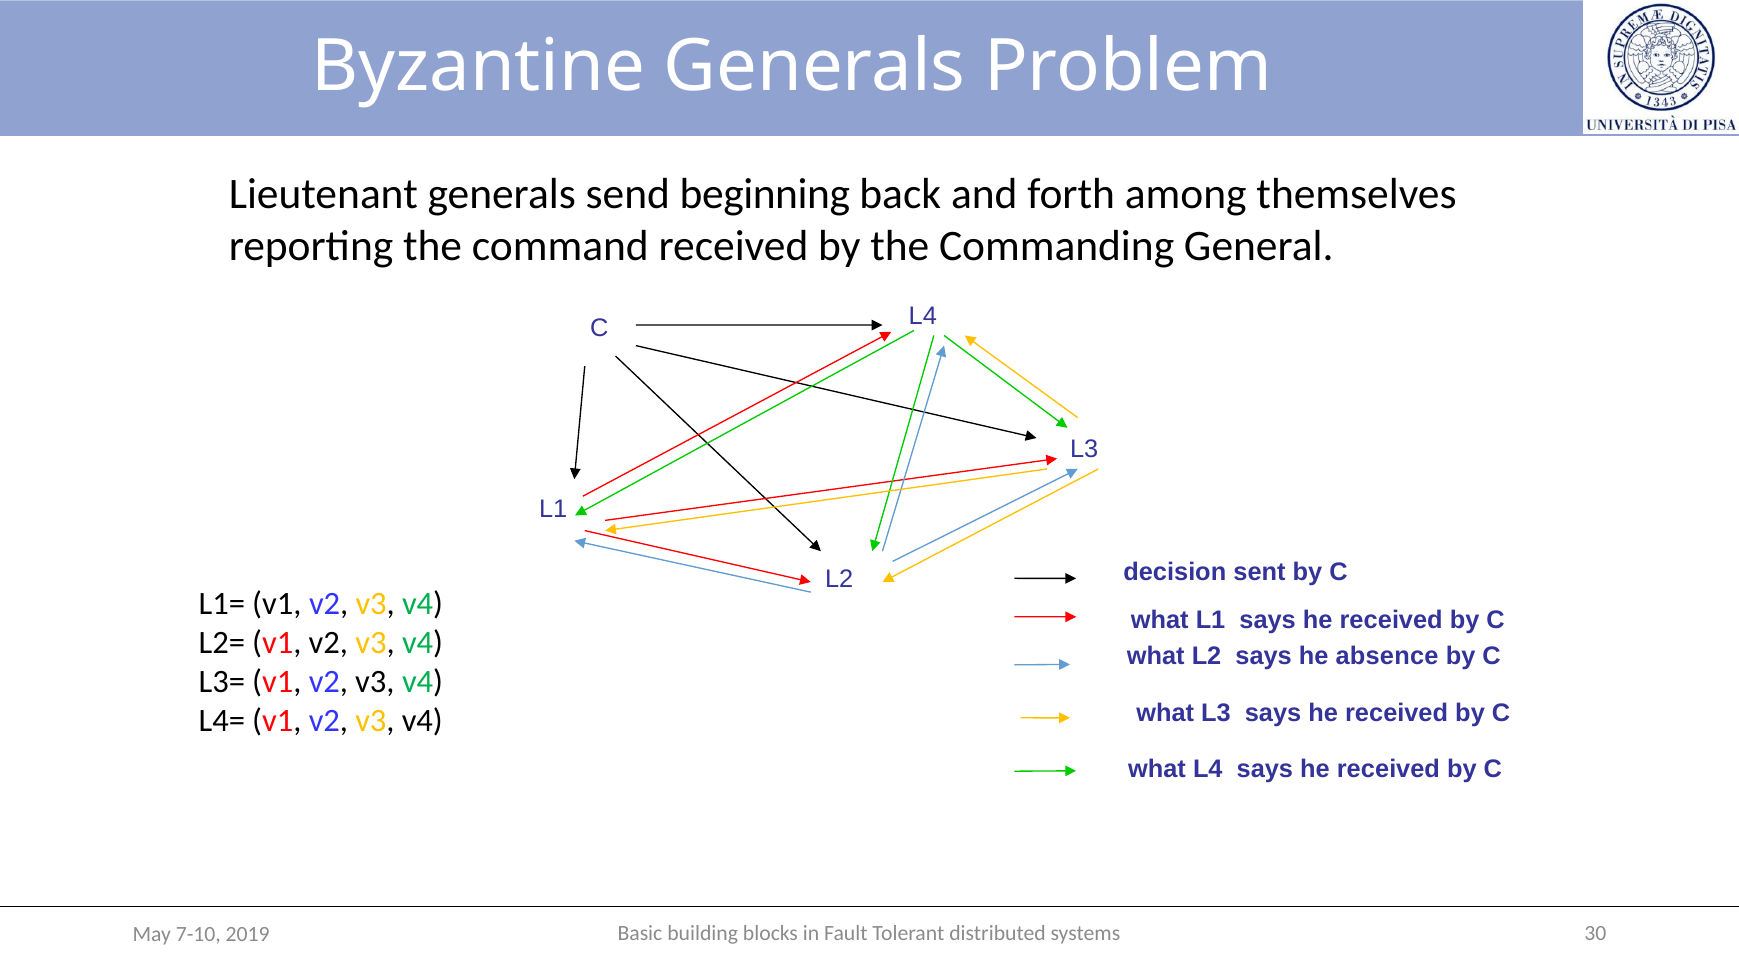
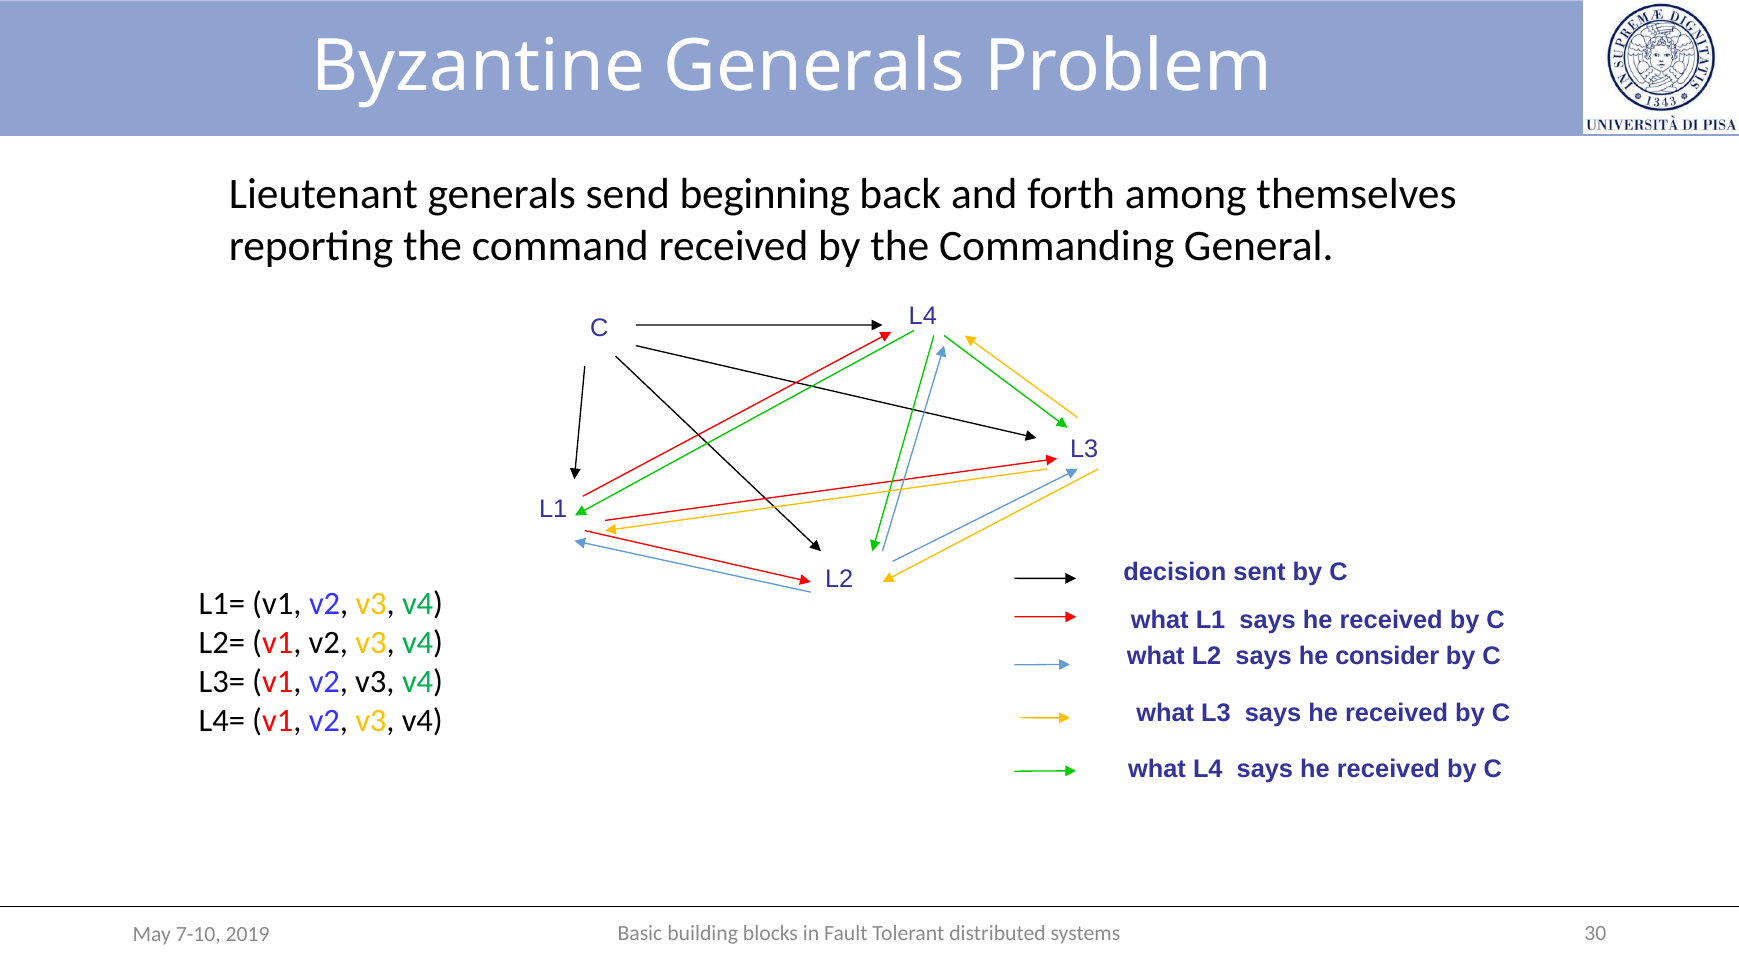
absence: absence -> consider (1387, 656)
